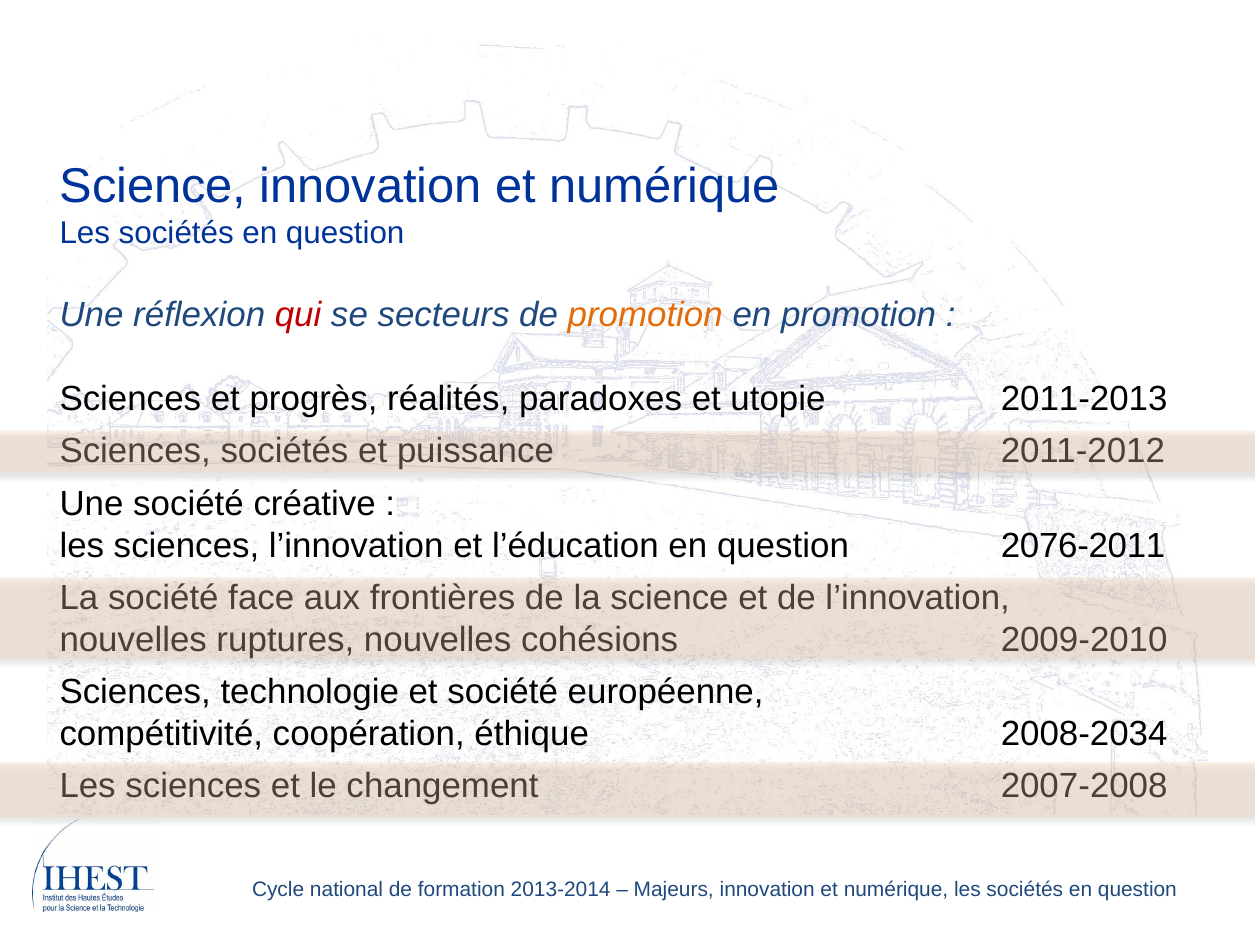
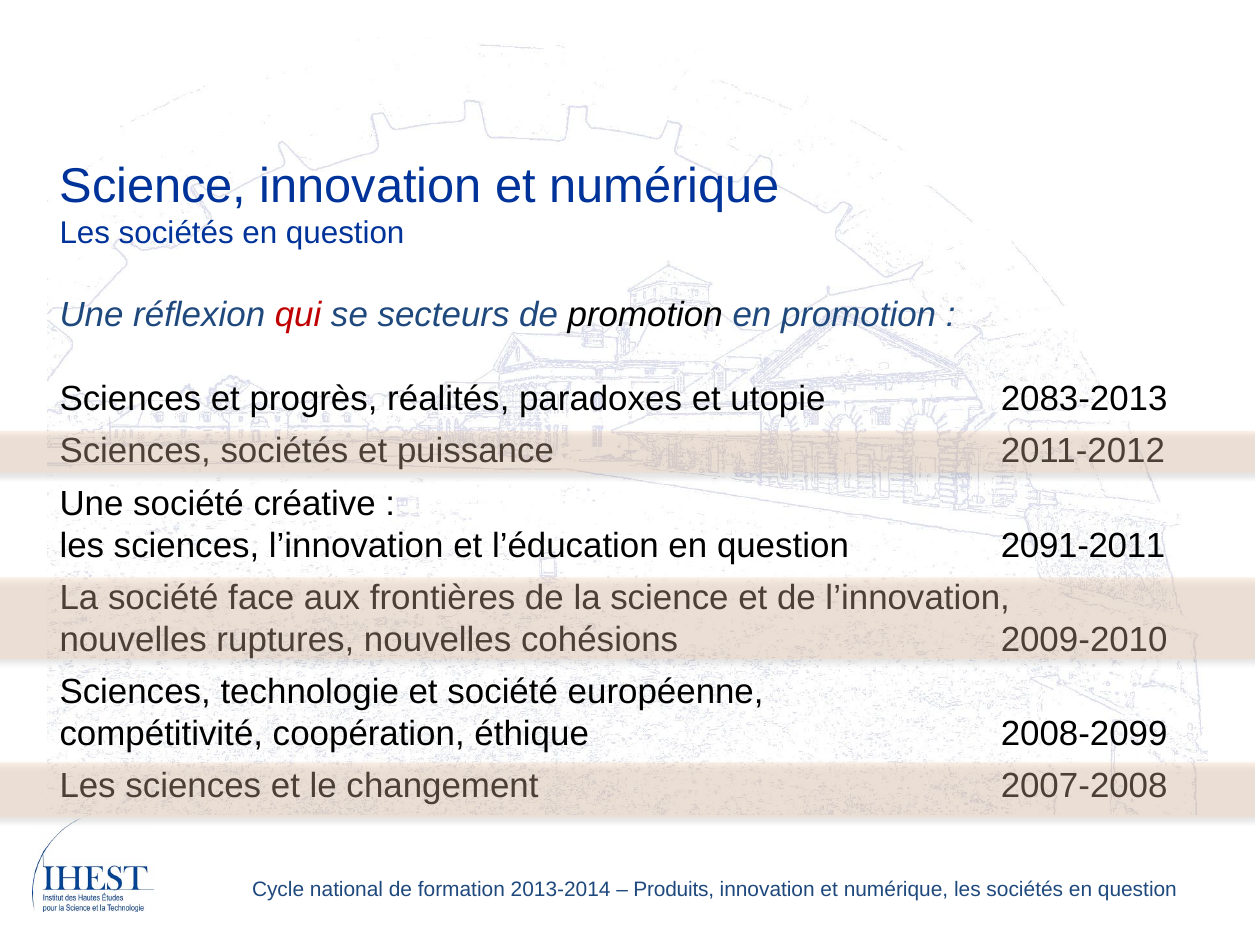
promotion colour: orange -> black (645, 315)
2011-2013: 2011-2013 -> 2083-2013 (1084, 399)
2076-2011: 2076-2011 -> 2091-2011 (1083, 545)
2008-2034: 2008-2034 -> 2008-2099 (1084, 733)
Majeurs: Majeurs -> Produits (674, 888)
